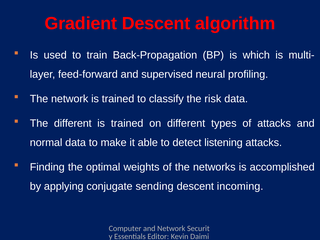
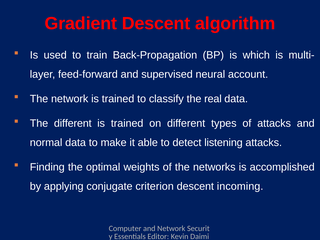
profiling: profiling -> account (248, 74)
risk: risk -> real (213, 99)
sending: sending -> criterion (155, 186)
